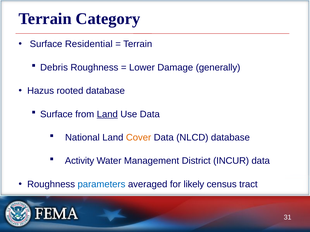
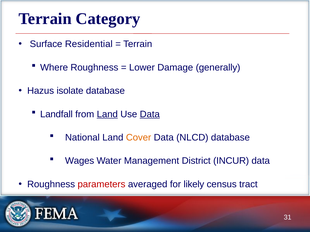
Debris: Debris -> Where (54, 68)
rooted: rooted -> isolate (70, 91)
Surface: Surface -> Landfall (56, 114)
Data underline: none -> present (150, 114)
Activity: Activity -> Wages (80, 161)
parameters colour: blue -> red (101, 185)
